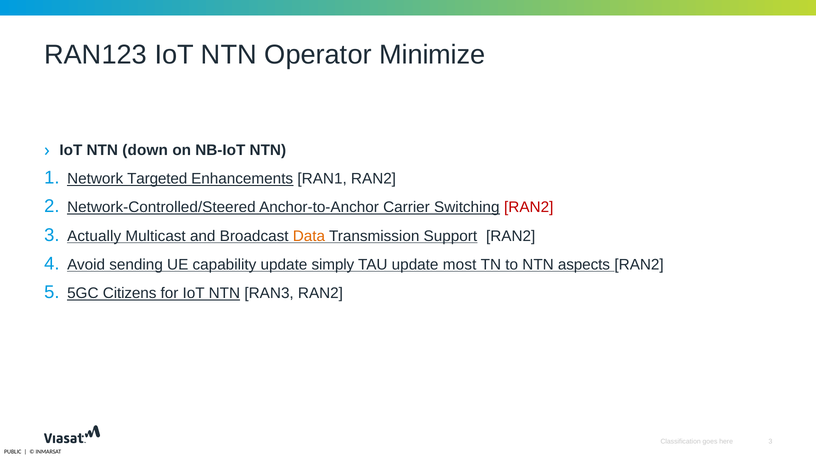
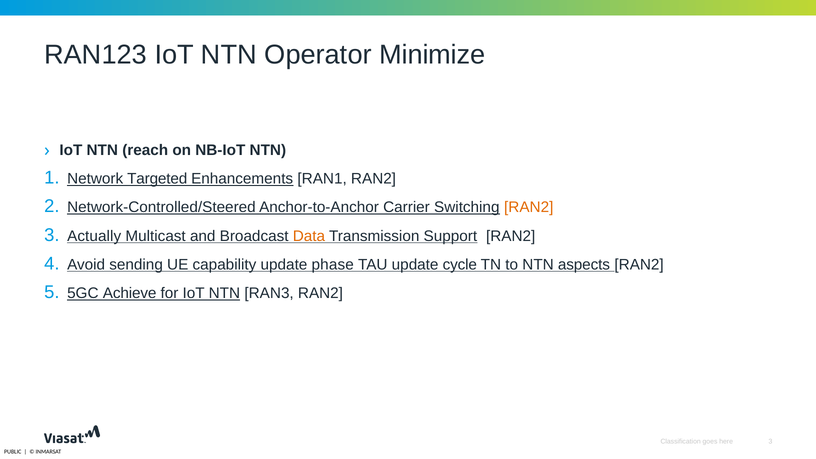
down: down -> reach (145, 150)
RAN2 colour: red -> orange (529, 207)
simply: simply -> phase (333, 265)
most: most -> cycle (460, 265)
Citizens: Citizens -> Achieve (130, 293)
